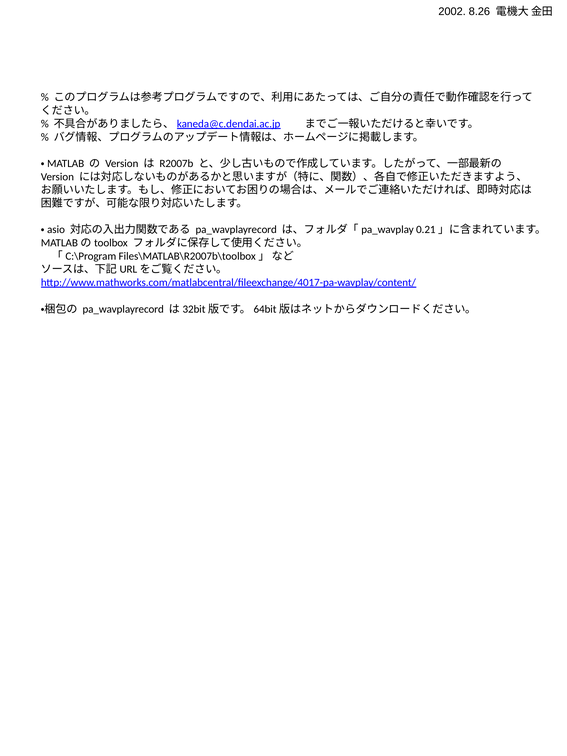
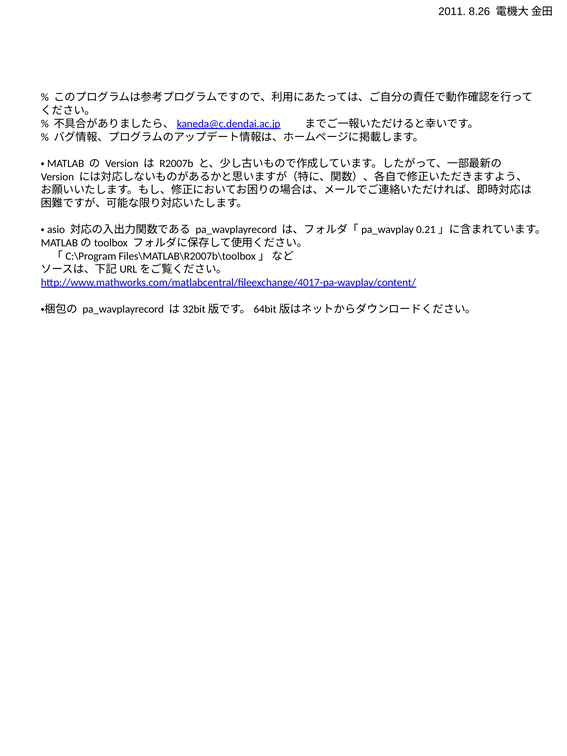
2002: 2002 -> 2011 (452, 12)
